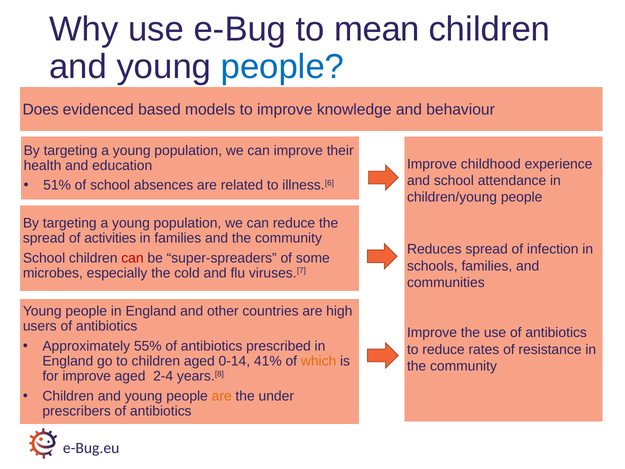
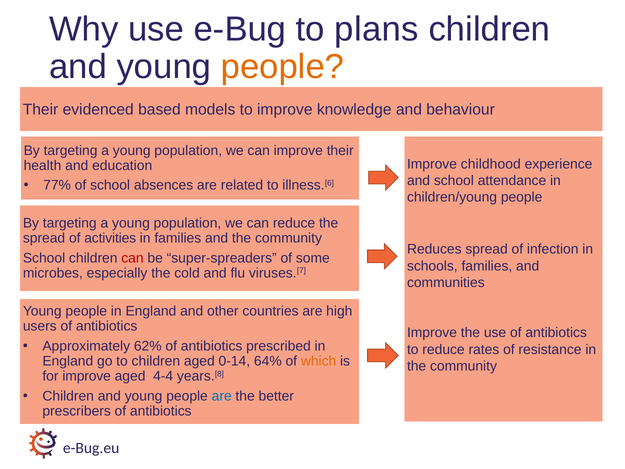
mean: mean -> plans (377, 29)
people colour: blue -> orange (282, 67)
Does: Does -> Their (41, 109)
51%: 51% -> 77% (57, 185)
55%: 55% -> 62% (148, 346)
41%: 41% -> 64% (268, 361)
2-4: 2-4 -> 4-4 (163, 376)
are colour: orange -> blue (222, 396)
under: under -> better (276, 396)
